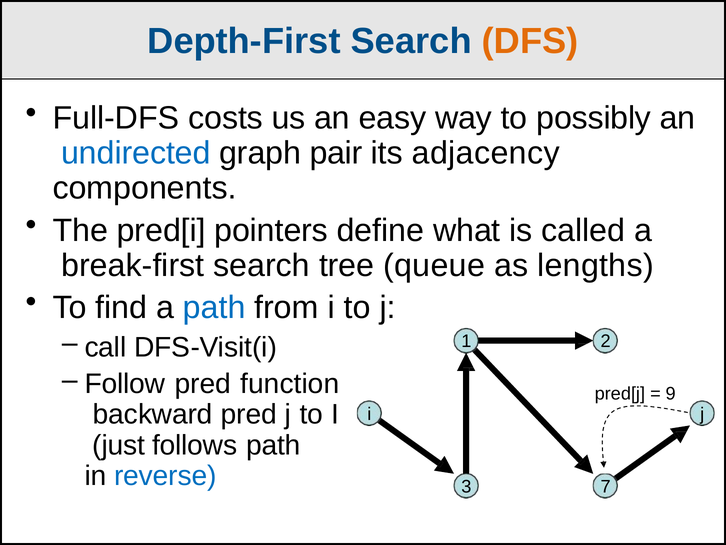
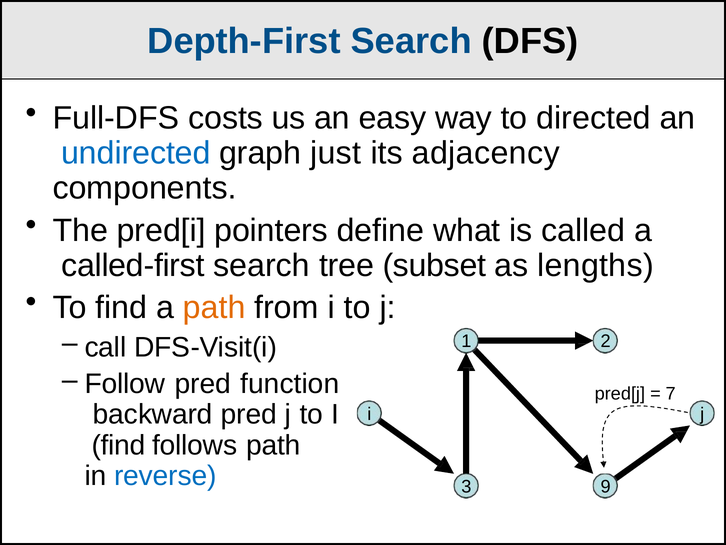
DFS colour: orange -> black (530, 41)
possibly: possibly -> directed (594, 118)
pair: pair -> just (336, 153)
break-first: break-first -> called-first (133, 265)
queue: queue -> subset (434, 265)
path colour: blue -> orange (214, 307)
9: 9 -> 7 (671, 393)
just: just -> find (119, 445)
7: 7 -> 9 (606, 486)
